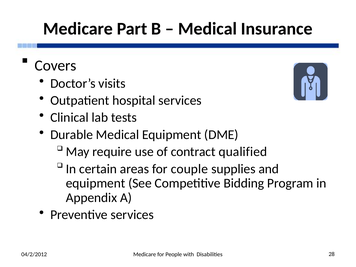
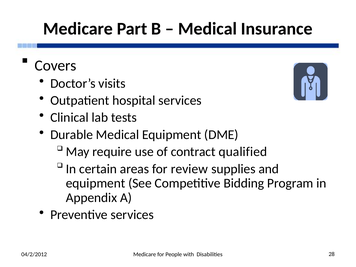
couple: couple -> review (189, 169)
